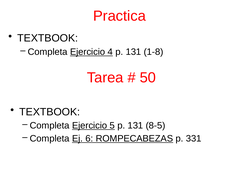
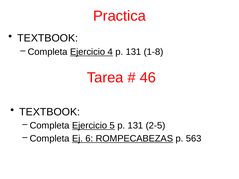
50: 50 -> 46 (148, 78)
8-5: 8-5 -> 2-5 (156, 126)
331: 331 -> 563 (194, 139)
